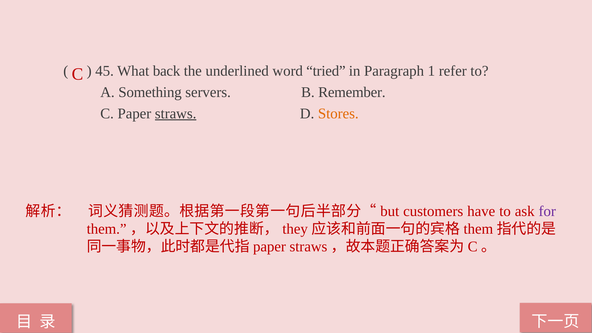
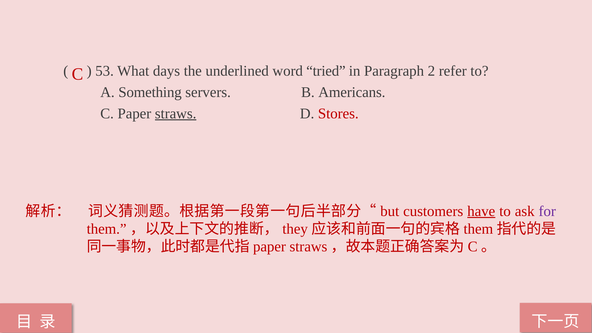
45: 45 -> 53 (105, 71)
back: back -> days (166, 71)
1: 1 -> 2 (431, 71)
Remember: Remember -> Americans (352, 92)
Stores colour: orange -> red (338, 114)
have underline: none -> present (481, 211)
